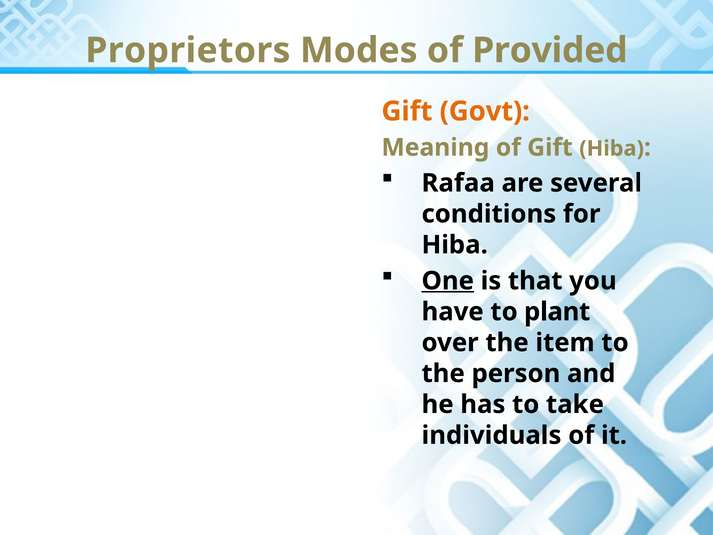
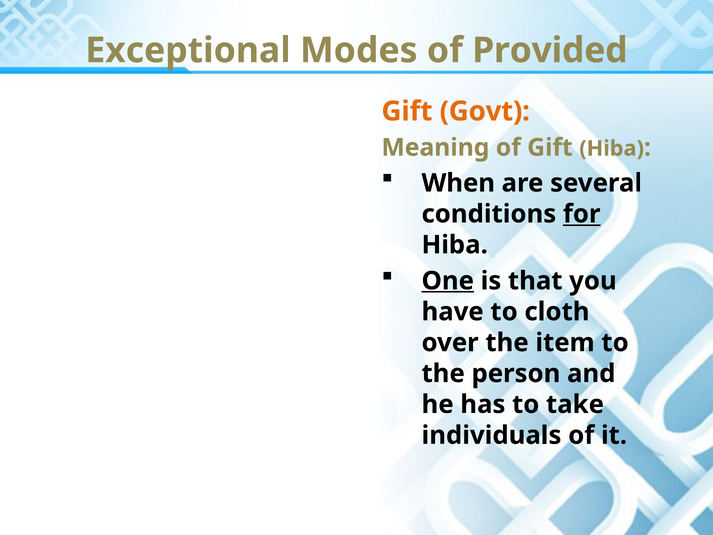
Proprietors: Proprietors -> Exceptional (188, 50)
Rafaa: Rafaa -> When (458, 183)
for underline: none -> present (582, 214)
plant: plant -> cloth (557, 312)
